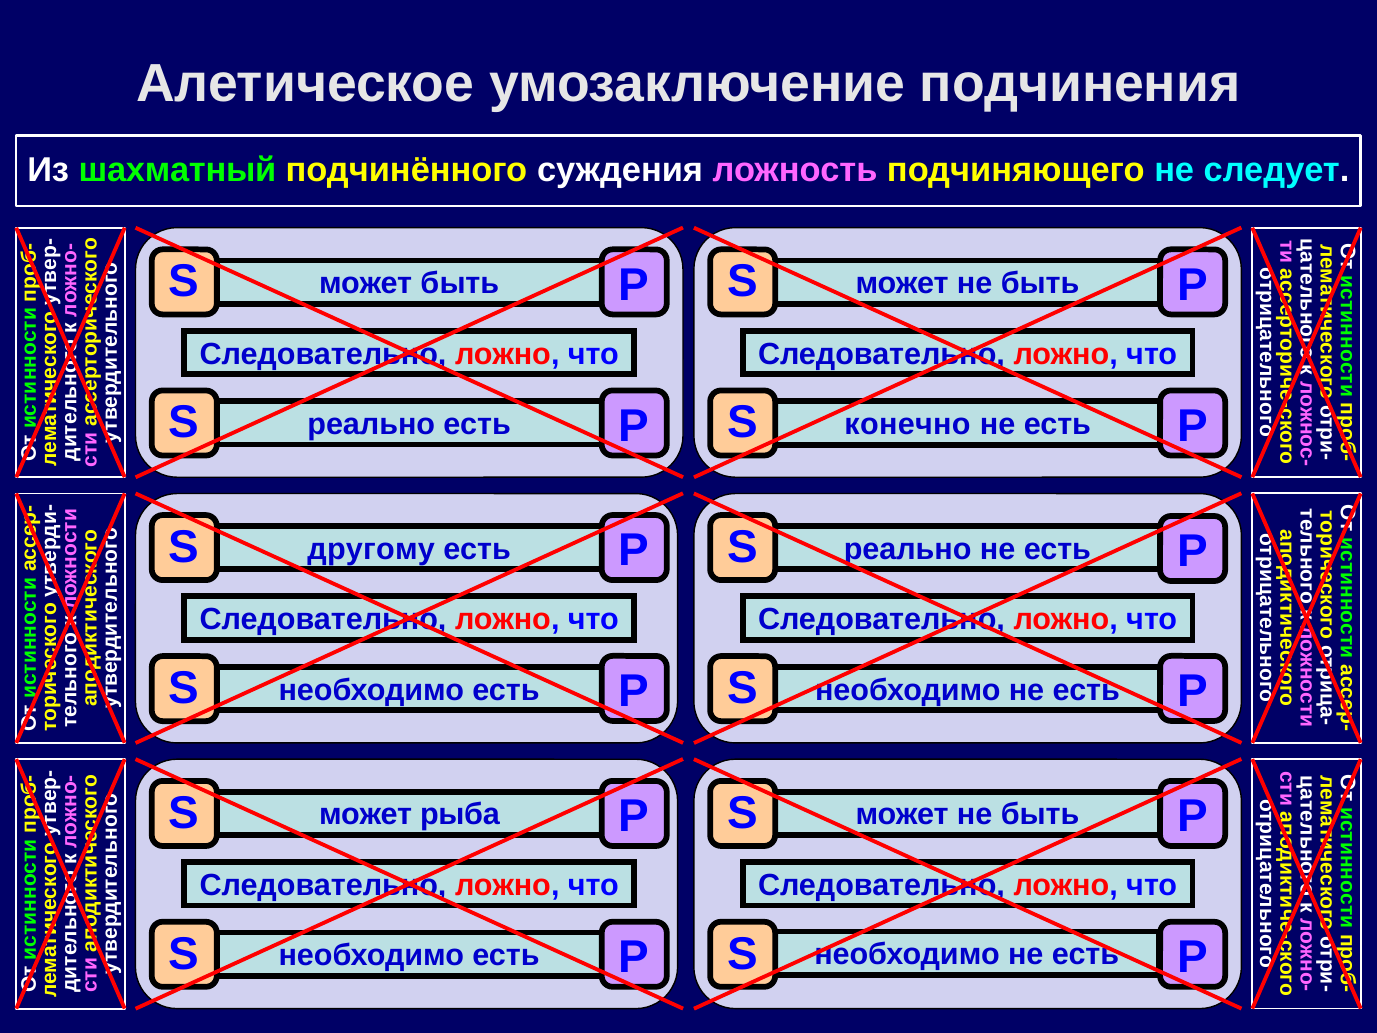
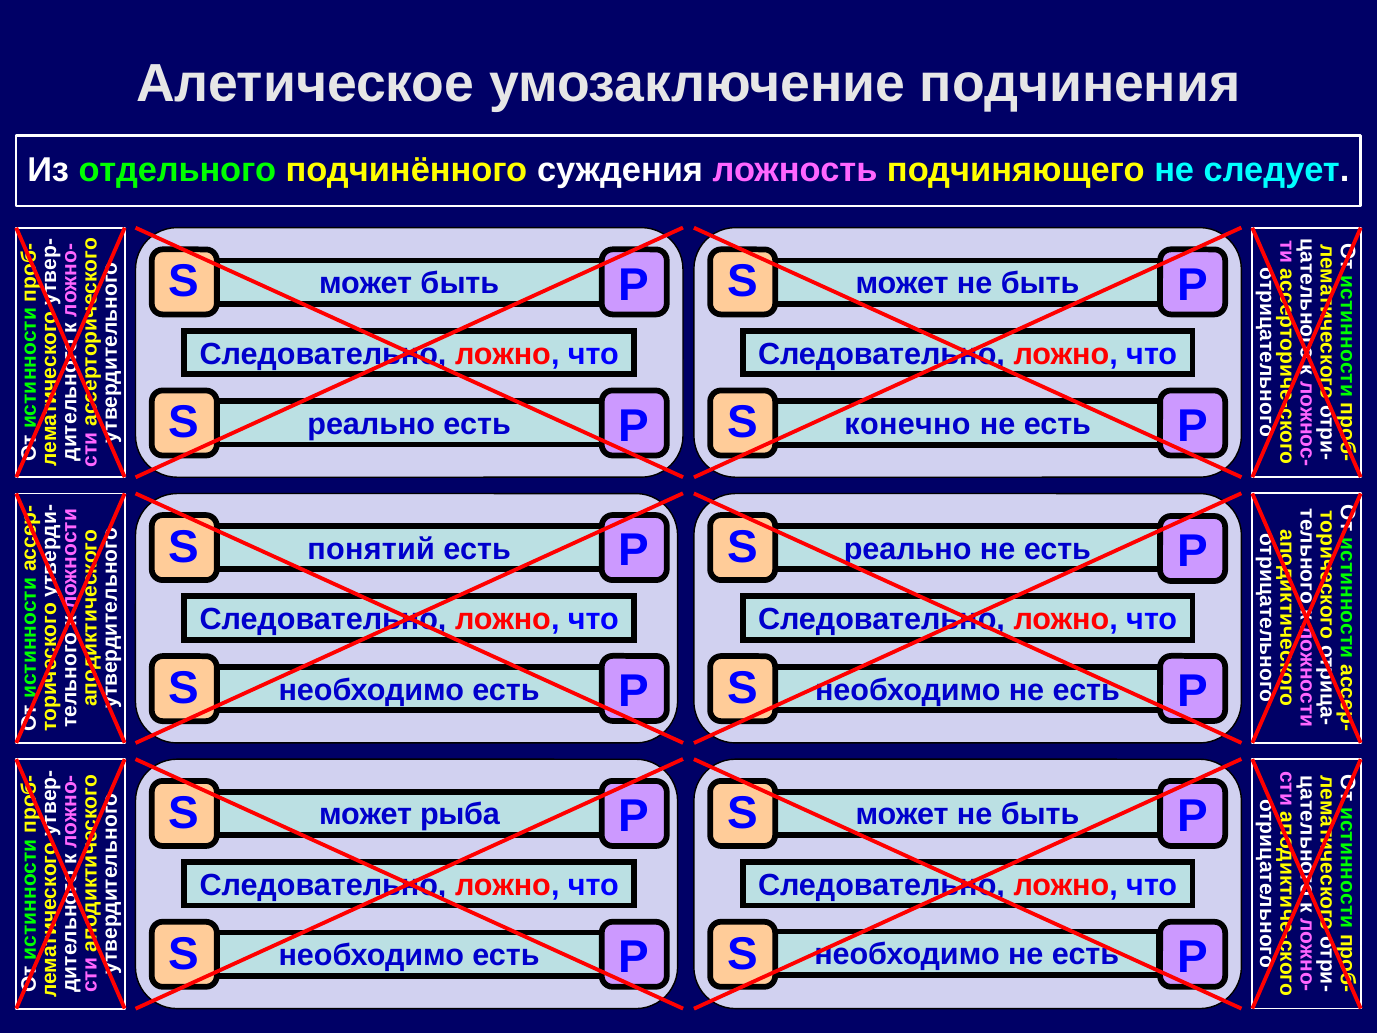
шахматный: шахматный -> отдельного (177, 171)
другому: другому -> понятий (371, 549)
